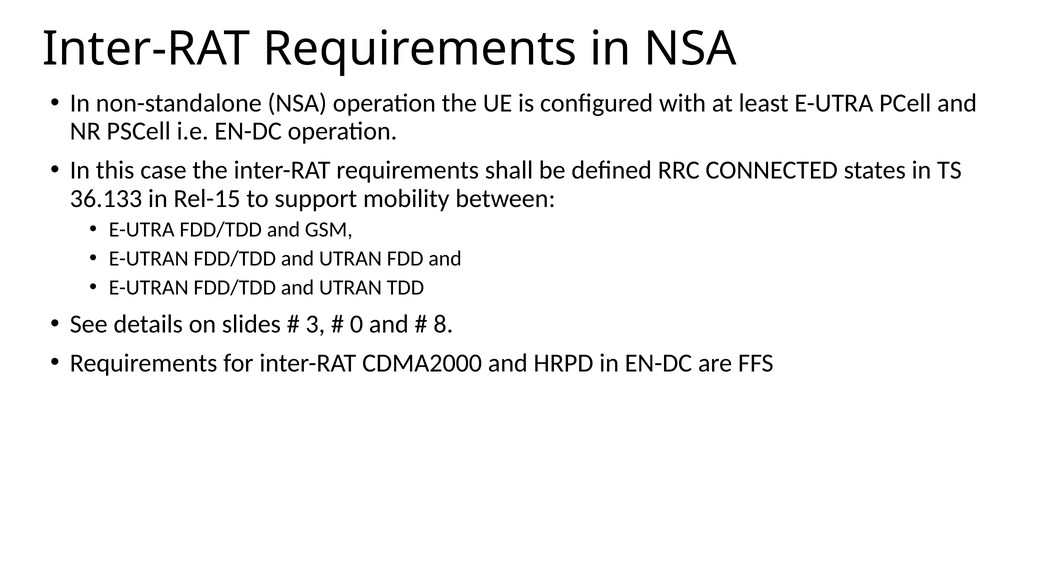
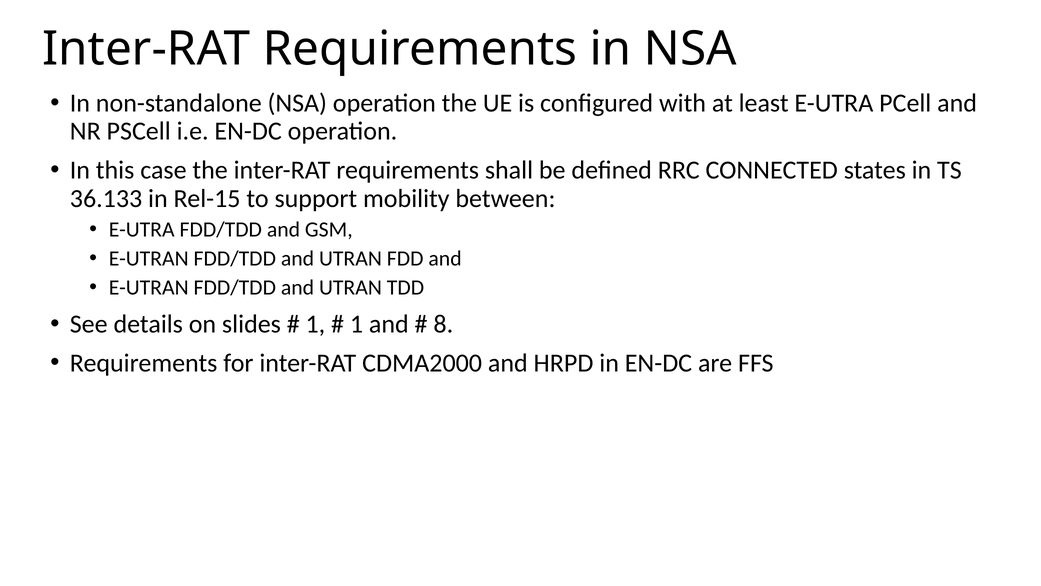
3: 3 -> 1 (315, 324)
0: 0 -> 1 (357, 324)
